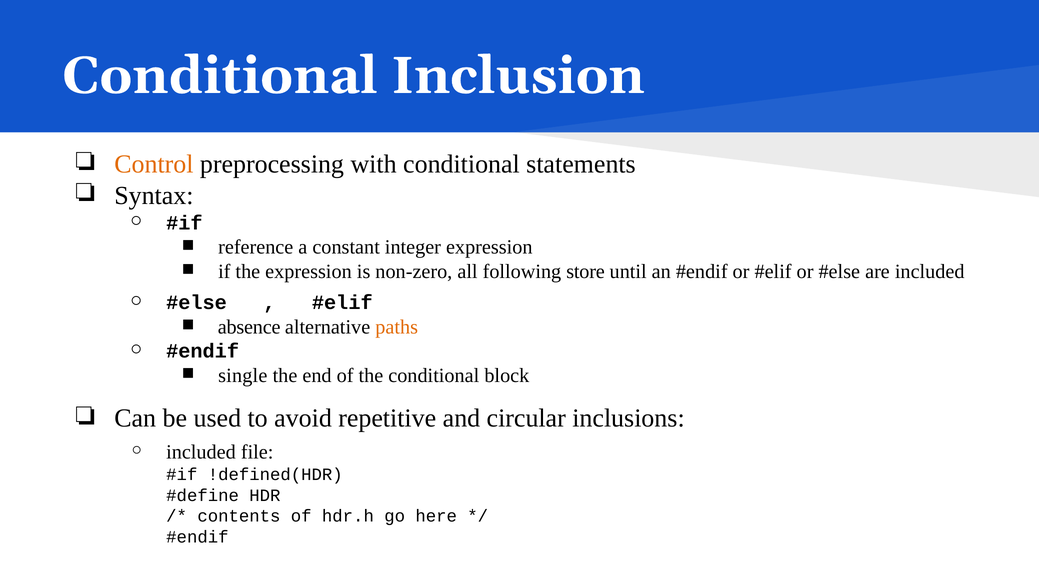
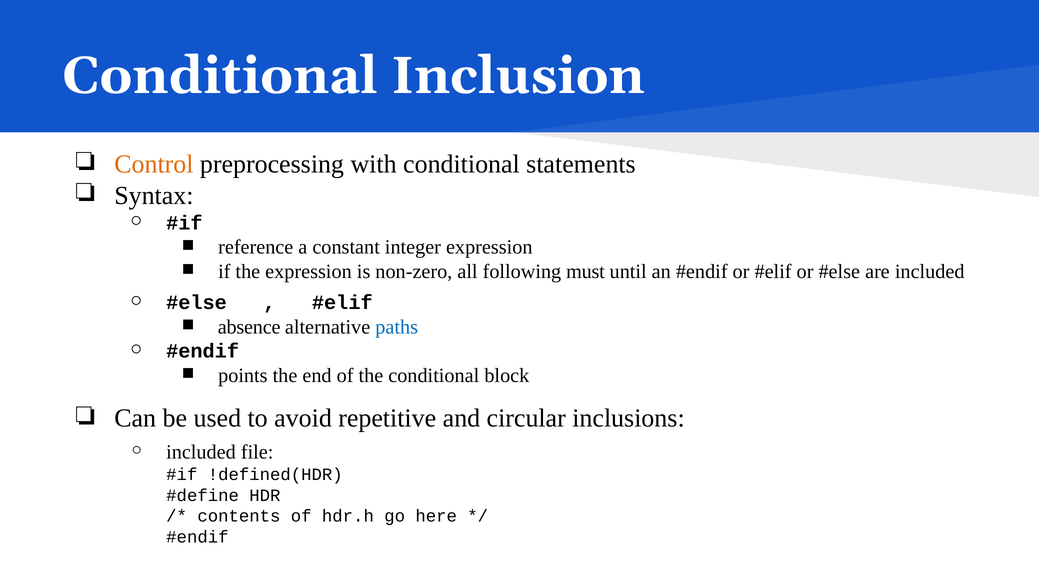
store: store -> must (586, 271)
paths colour: orange -> blue (397, 327)
single: single -> points (243, 375)
